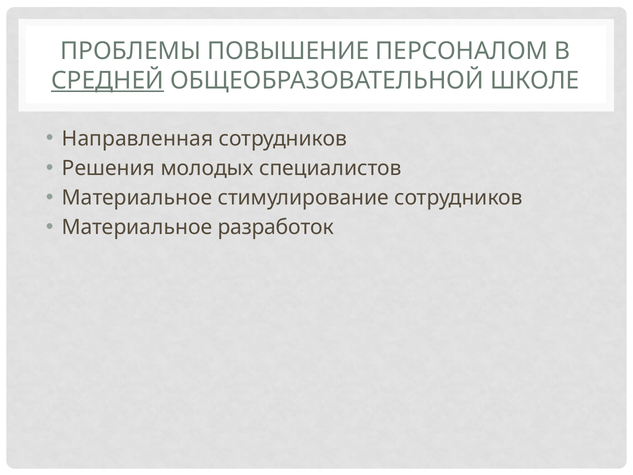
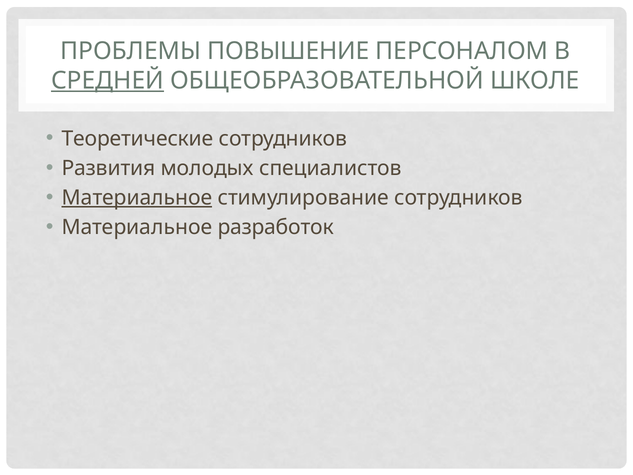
Направленная: Направленная -> Теоретические (138, 139)
Решения: Решения -> Развития (109, 168)
Материальное underline: none -> present (137, 198)
